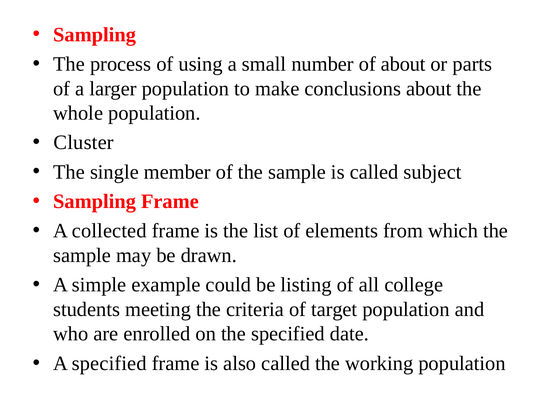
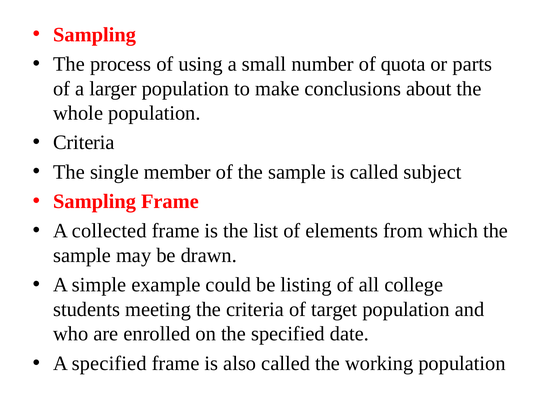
of about: about -> quota (403, 64)
Cluster: Cluster -> Criteria (84, 142)
